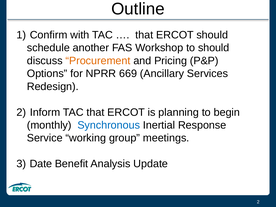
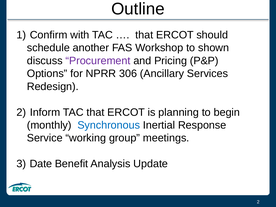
to should: should -> shown (214, 48)
Procurement colour: orange -> purple (98, 61)
669: 669 -> 306 (128, 74)
